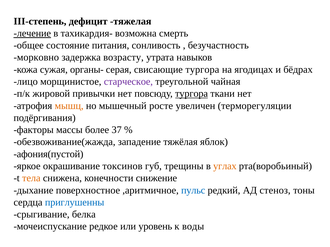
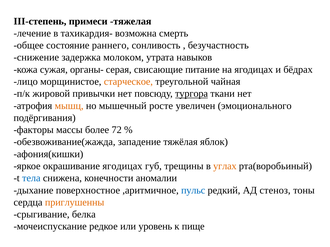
дефицит: дефицит -> примеси (88, 21)
лечение underline: present -> none (32, 33)
питания: питания -> раннего (110, 45)
морковно: морковно -> снижение (36, 58)
возрасту: возрасту -> молоком (123, 58)
свисающие тургора: тургора -> питание (202, 70)
старческое colour: purple -> orange (128, 82)
терморегуляции: терморегуляции -> эмоционального (255, 106)
37: 37 -> 72 (117, 130)
афония(пустой: афония(пустой -> афония(кишки (48, 154)
окрашивание токсинов: токсинов -> ягодицах (122, 166)
тела colour: orange -> blue (31, 178)
снижение: снижение -> аномалии (156, 178)
приглушенны colour: blue -> orange (75, 203)
воды: воды -> пище (193, 227)
